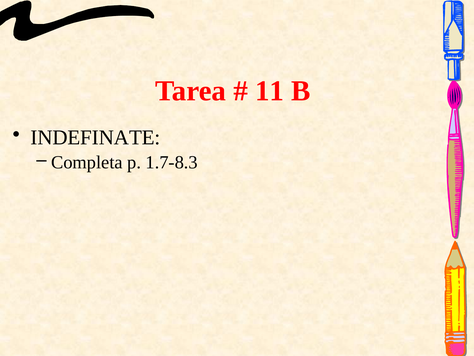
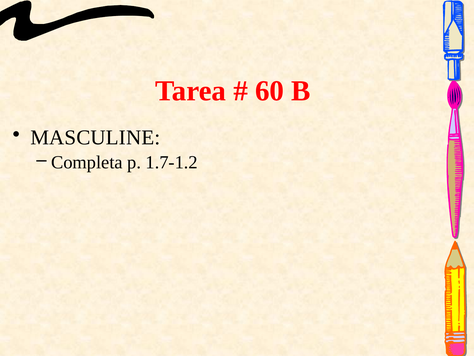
11: 11 -> 60 (270, 91)
INDEFINATE: INDEFINATE -> MASCULINE (95, 137)
1.7-8.3: 1.7-8.3 -> 1.7-1.2 (172, 162)
